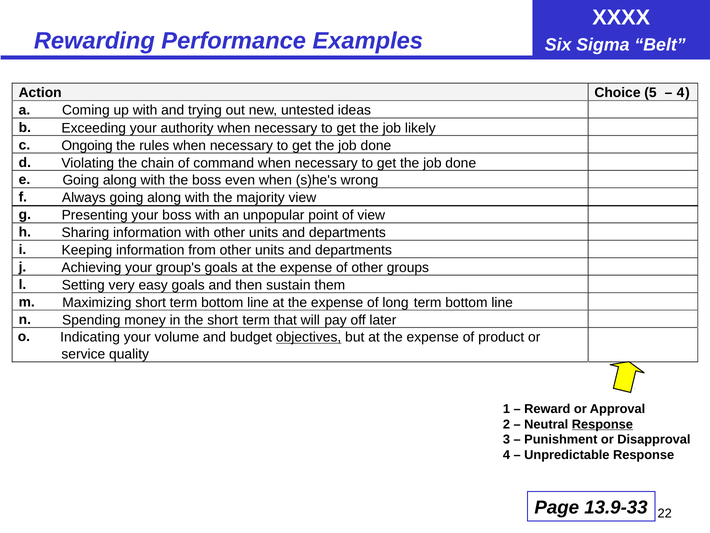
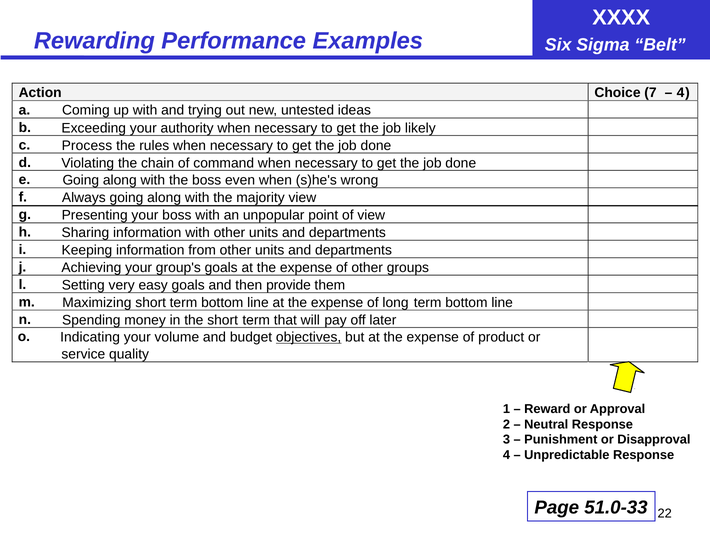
5: 5 -> 7 (650, 93)
Ongoing: Ongoing -> Process (87, 145)
sustain: sustain -> provide (288, 285)
Response underline: present -> none (602, 424)
13.9-33: 13.9-33 -> 51.0-33 (616, 507)
